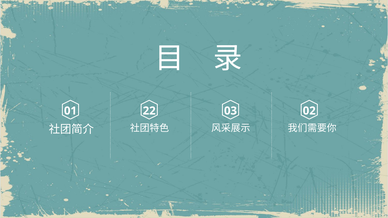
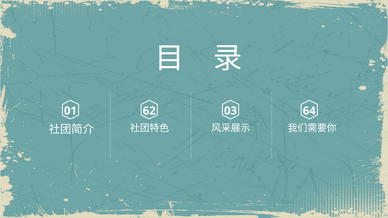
22: 22 -> 62 (149, 111)
02: 02 -> 64 (309, 111)
